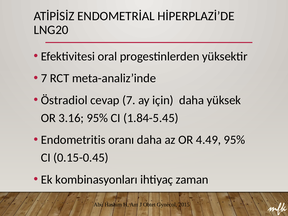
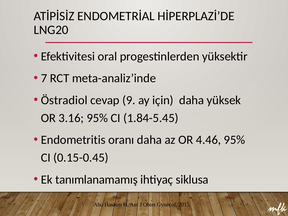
cevap 7: 7 -> 9 (129, 100)
4.49: 4.49 -> 4.46 (208, 140)
kombinasyonları: kombinasyonları -> tanımlanamamış (96, 180)
zaman: zaman -> siklusa (192, 180)
